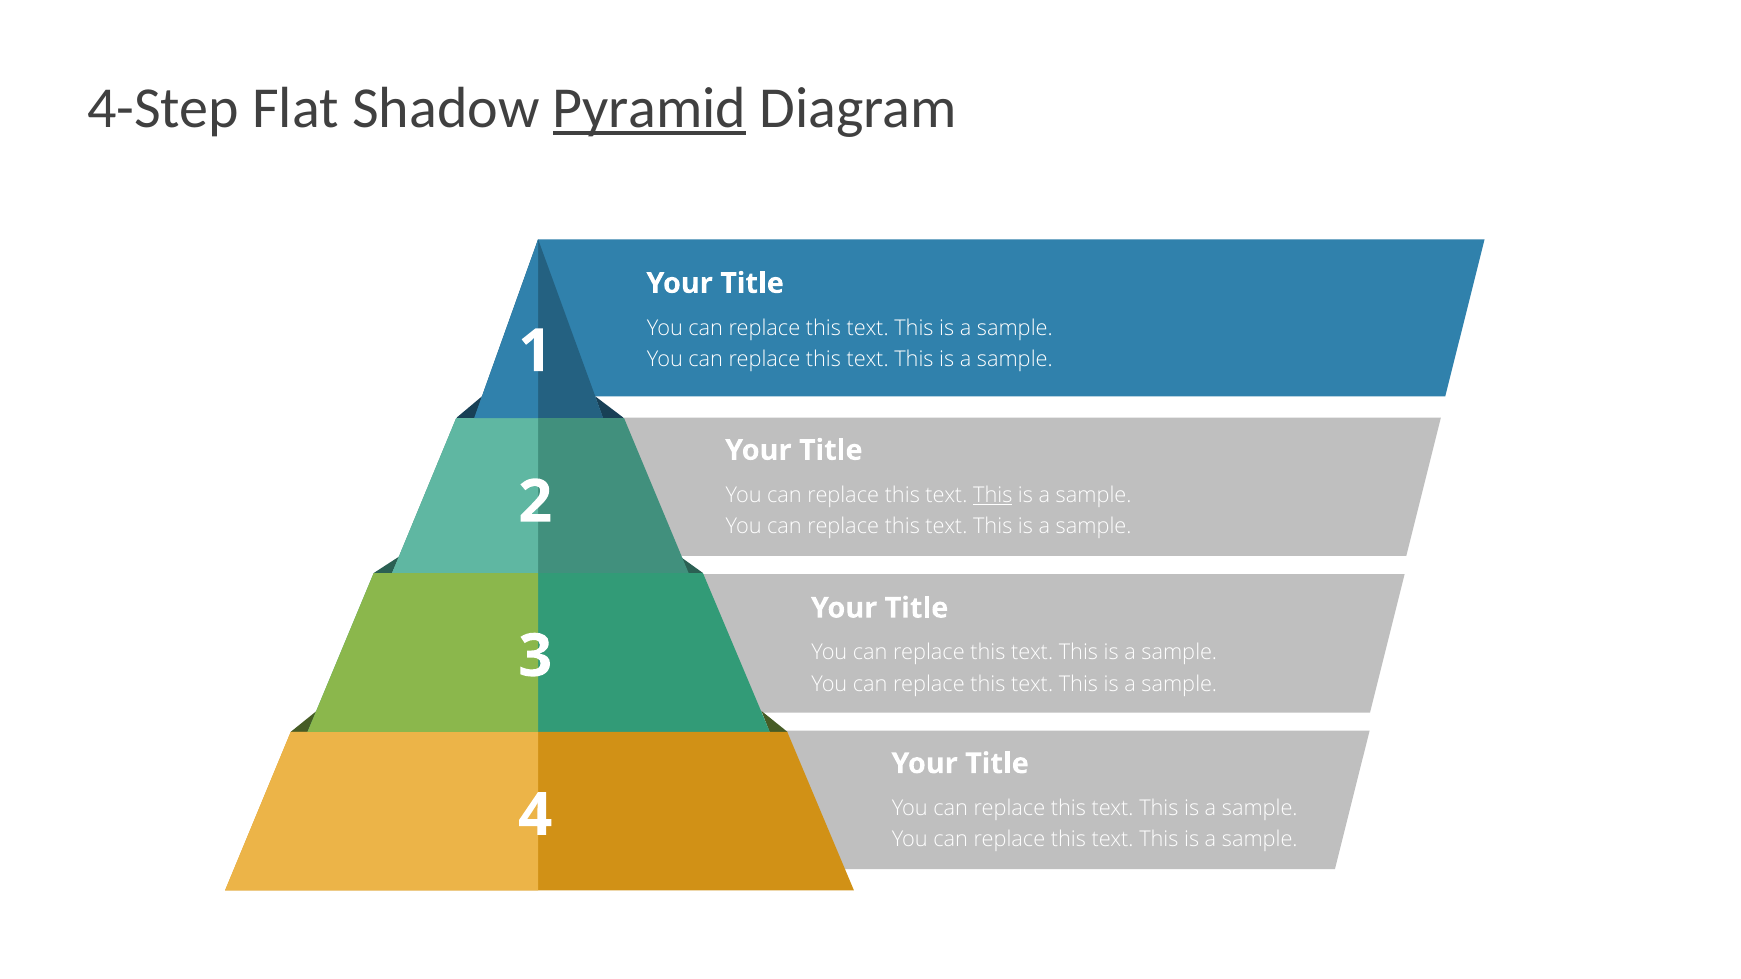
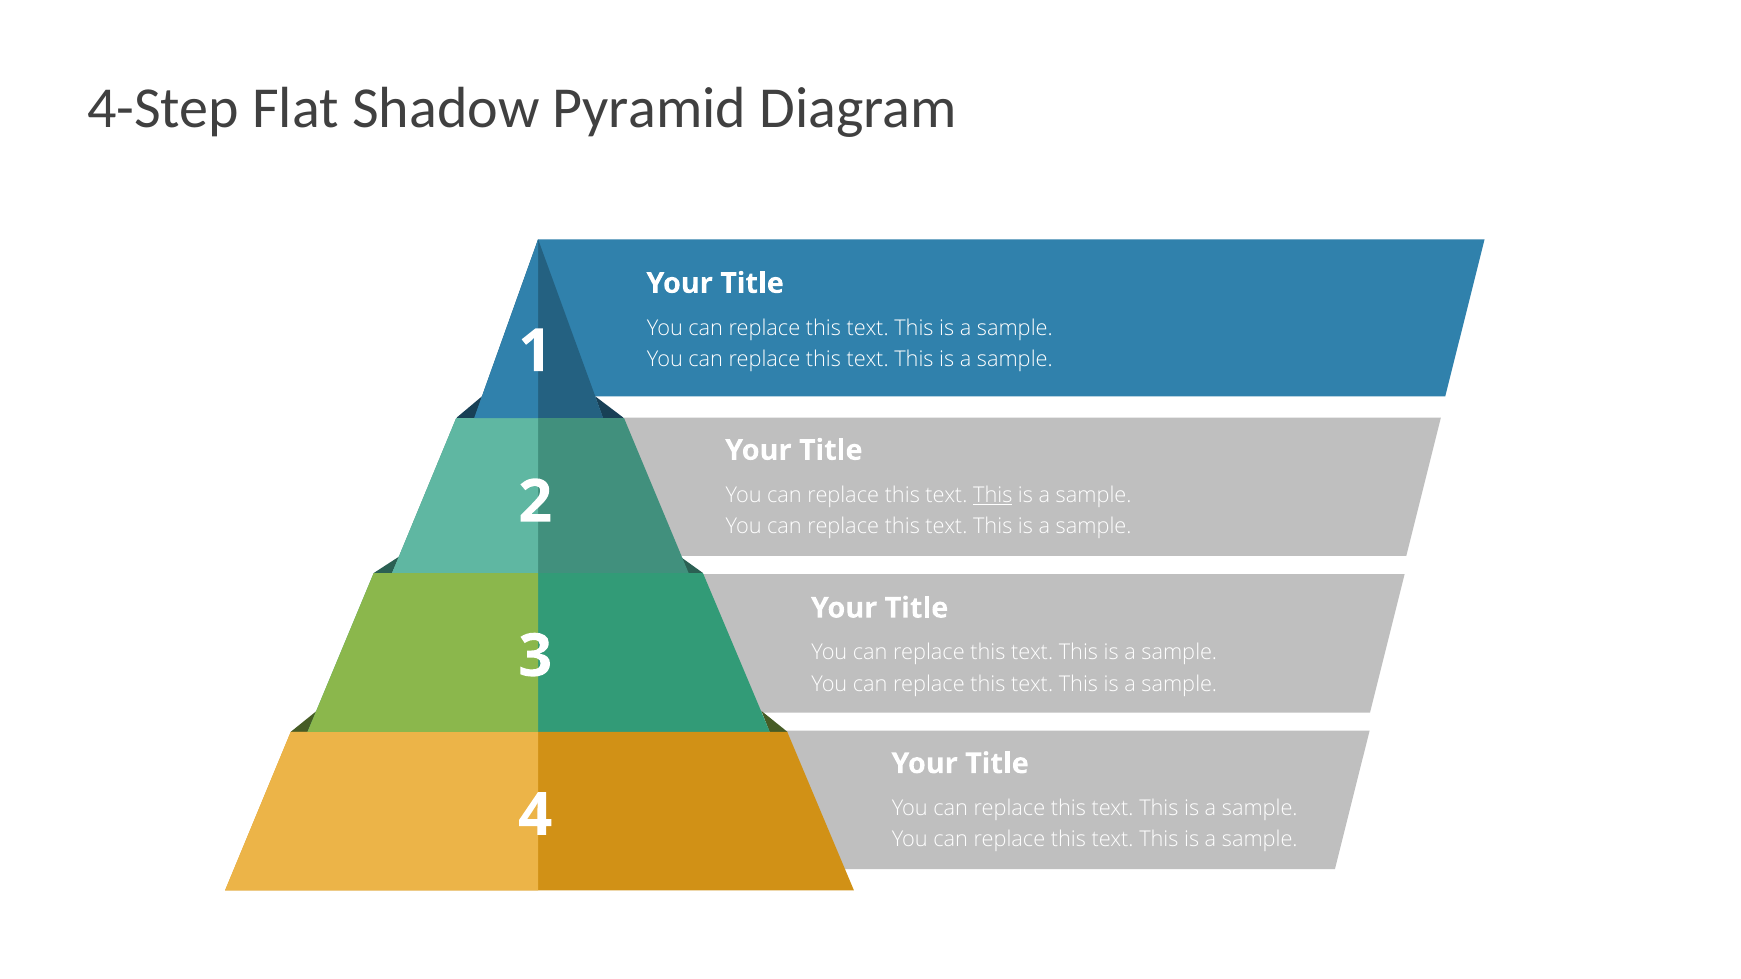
Pyramid underline: present -> none (650, 108)
